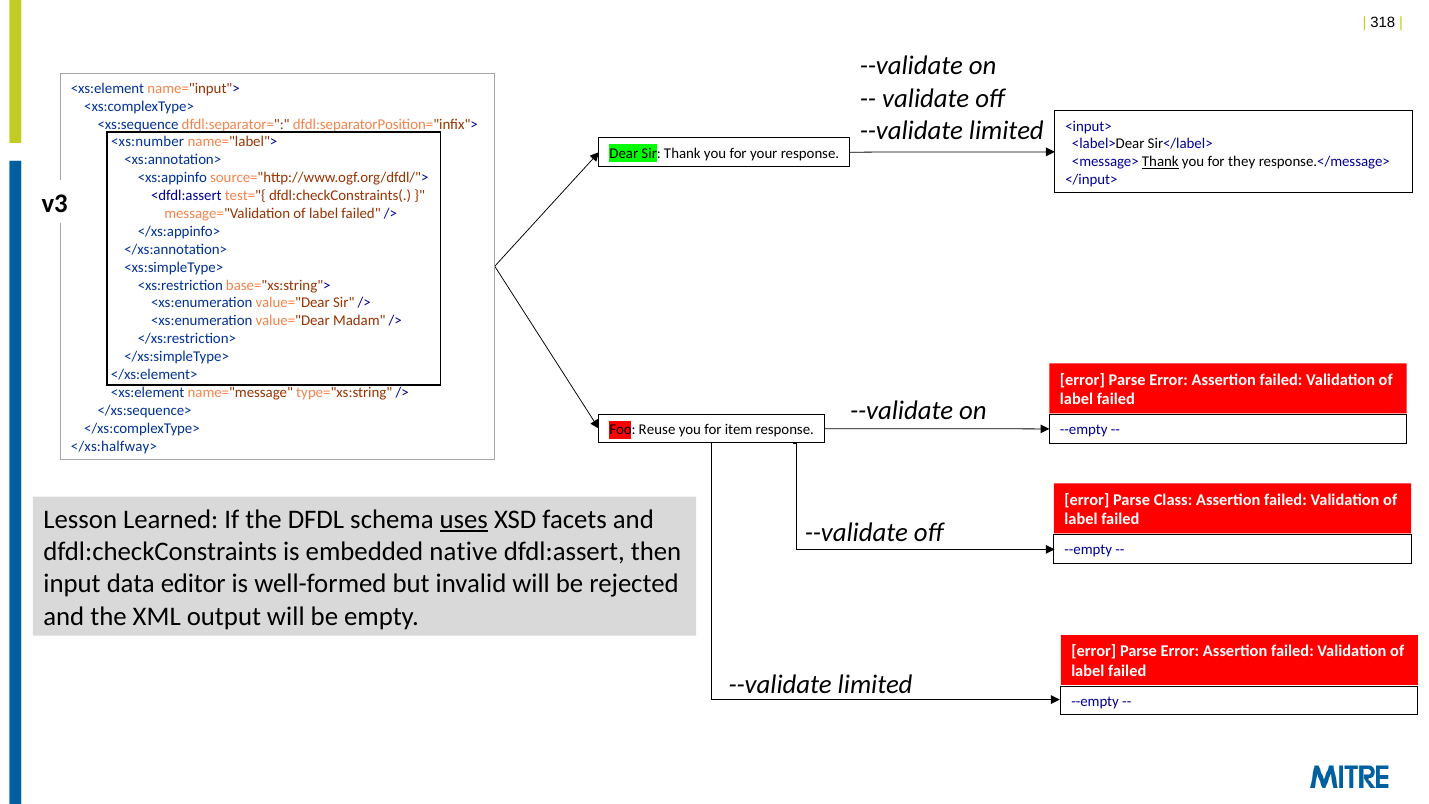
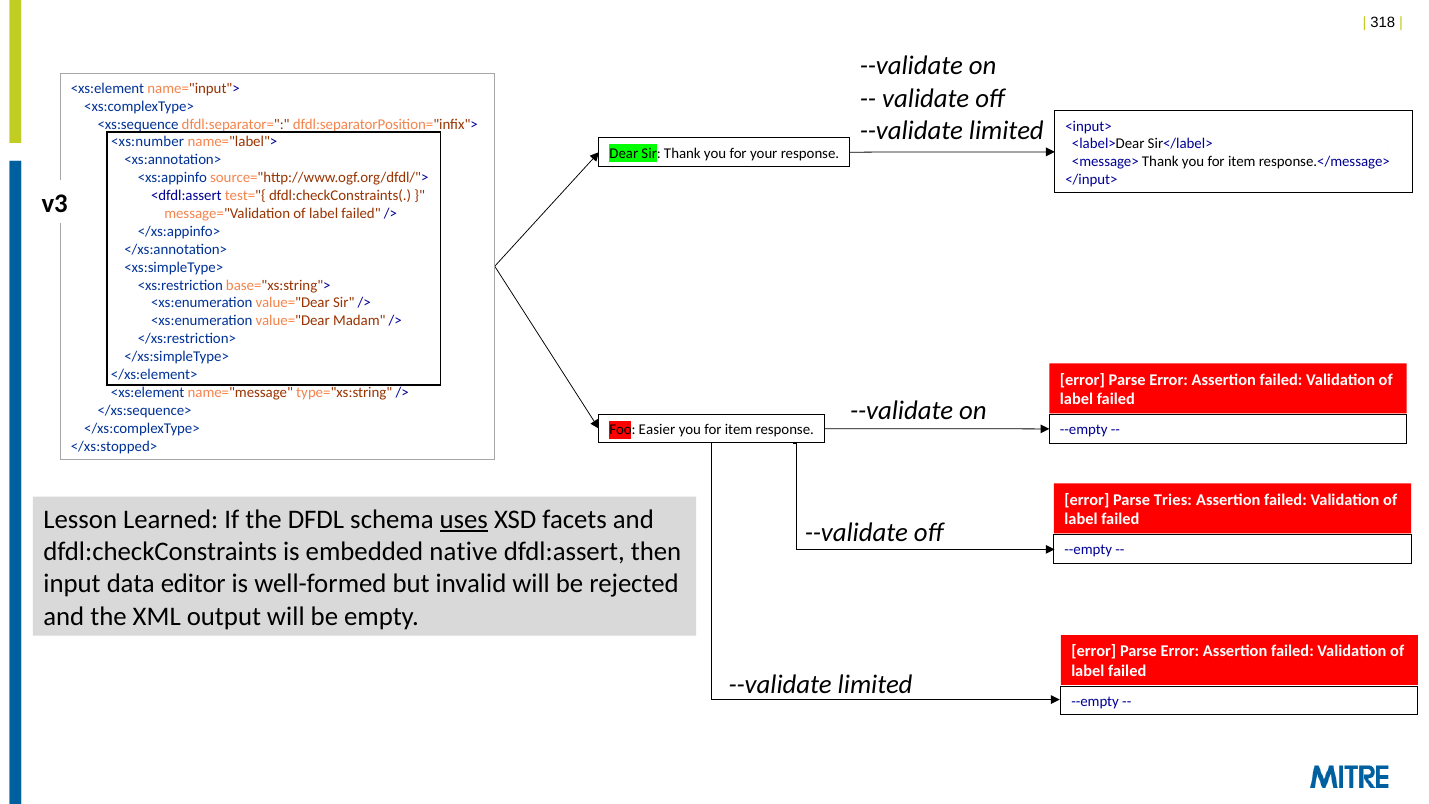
Thank underline: present -> none (1160, 162)
they: they -> item (1242, 162)
Reuse: Reuse -> Easier (657, 430)
</xs:halfway>: </xs:halfway> -> </xs:stopped> (114, 446)
Class: Class -> Tries (1173, 500)
